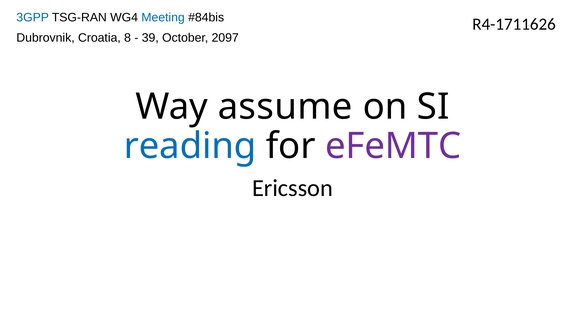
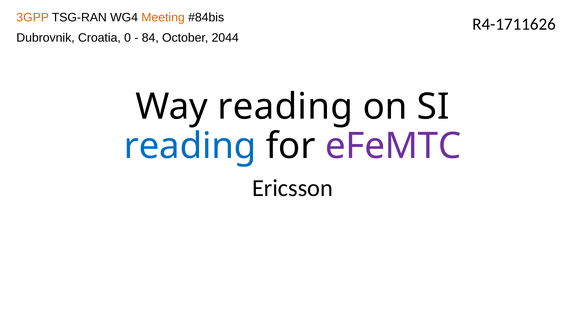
3GPP colour: blue -> orange (33, 18)
Meeting colour: blue -> orange (163, 18)
8: 8 -> 0 (128, 38)
39: 39 -> 84 (150, 38)
2097: 2097 -> 2044 (225, 38)
Way assume: assume -> reading (285, 107)
